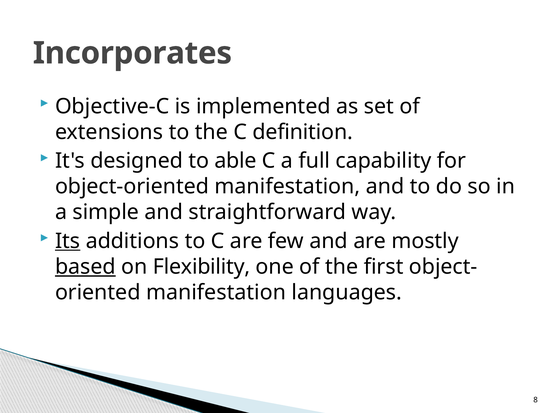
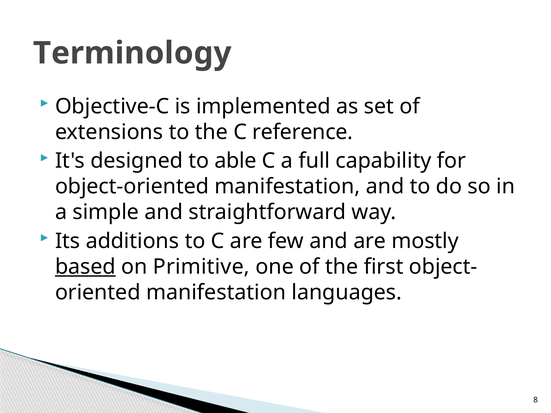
Incorporates: Incorporates -> Terminology (132, 53)
definition: definition -> reference (303, 132)
Its underline: present -> none (68, 241)
Flexibility: Flexibility -> Primitive (201, 267)
